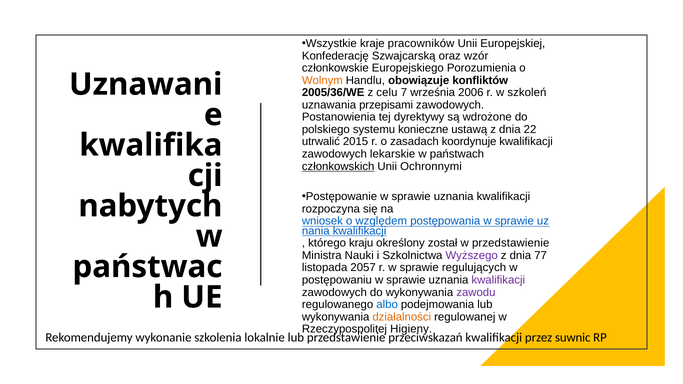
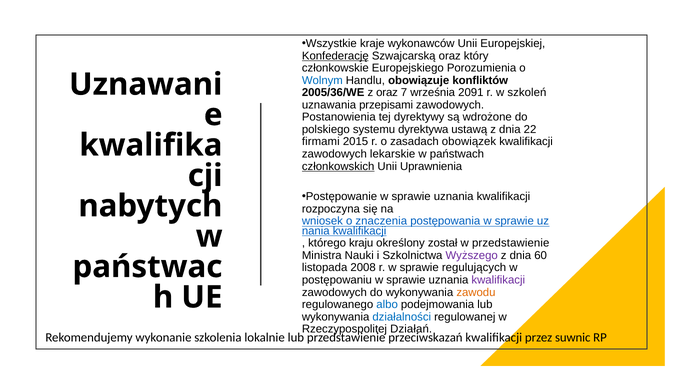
pracowników: pracowników -> wykonawców (421, 44)
Konfederację underline: none -> present (335, 56)
wzór: wzór -> który (476, 56)
Wolnym colour: orange -> blue (322, 80)
z celu: celu -> oraz (387, 93)
2006: 2006 -> 2091 (471, 93)
konieczne: konieczne -> dyrektywa (423, 130)
utrwalić: utrwalić -> firmami (321, 142)
koordynuje: koordynuje -> obowiązek (469, 142)
Ochronnymi: Ochronnymi -> Uprawnienia (431, 166)
względem: względem -> znaczenia (381, 221)
77: 77 -> 60 (541, 256)
2057: 2057 -> 2008 (363, 268)
zawodu colour: purple -> orange (476, 292)
działalności colour: orange -> blue (402, 317)
Higieny: Higieny -> Działań (411, 329)
